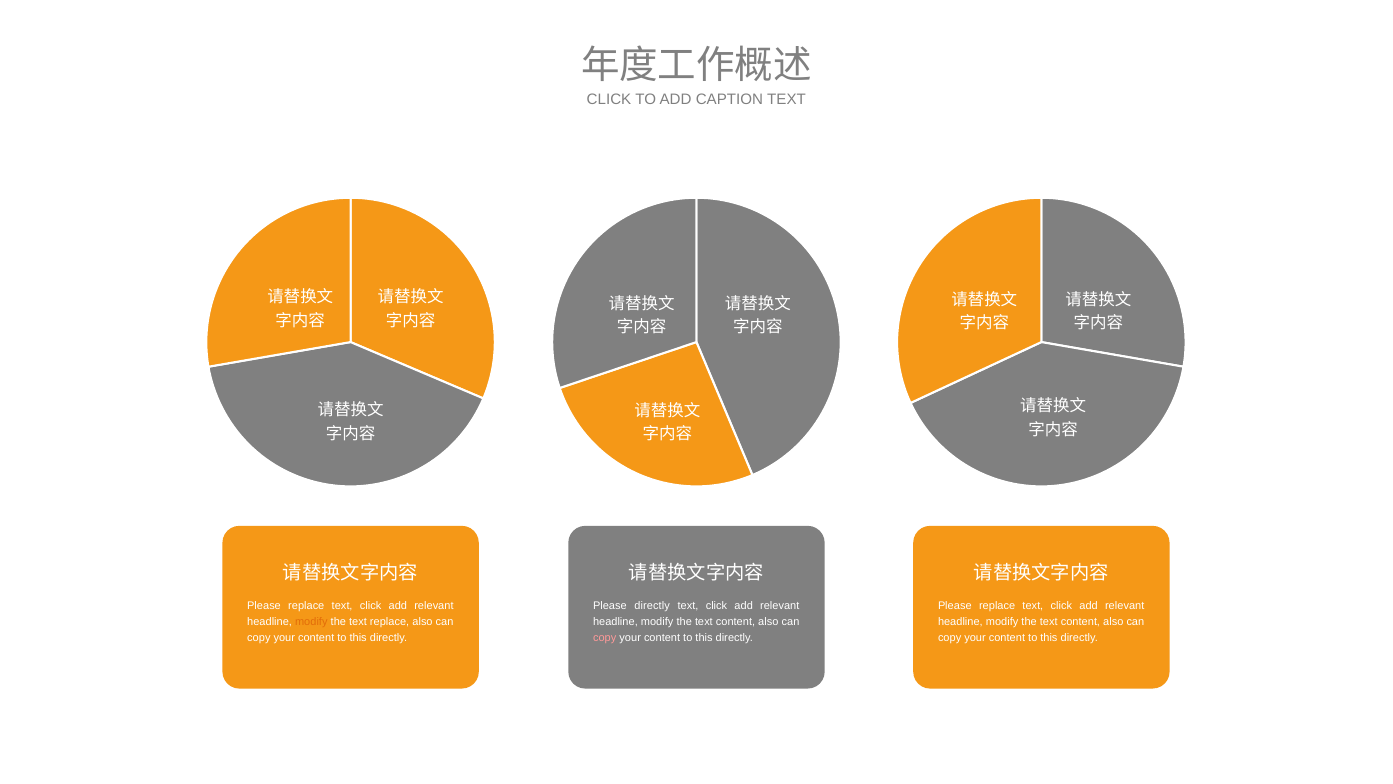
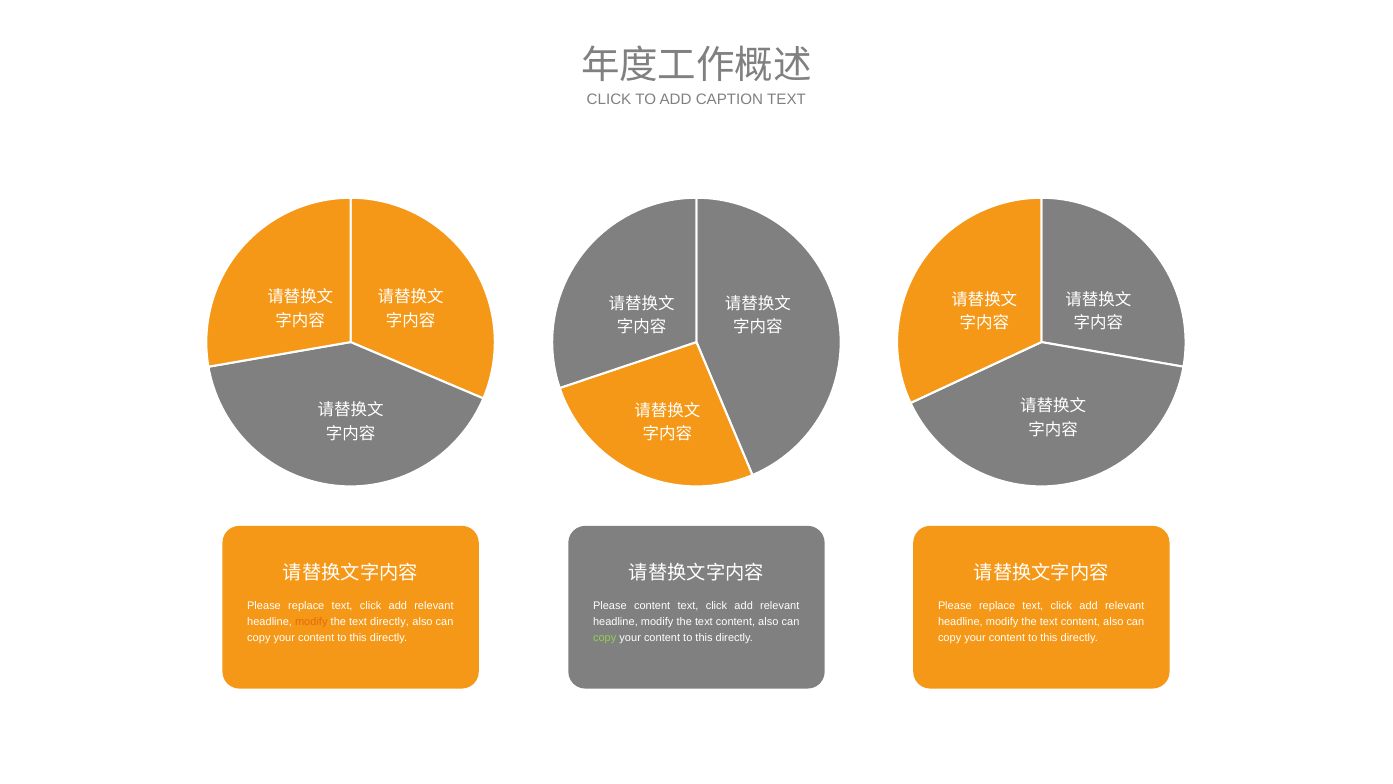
Please directly: directly -> content (652, 606)
text replace: replace -> directly (390, 622)
copy colour: pink -> light green (605, 637)
